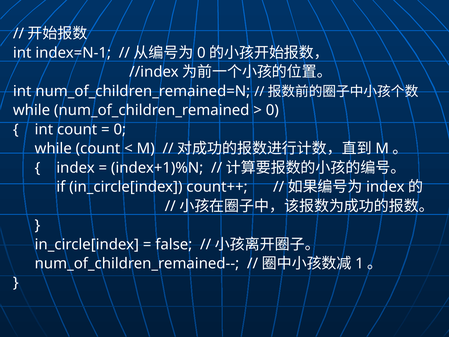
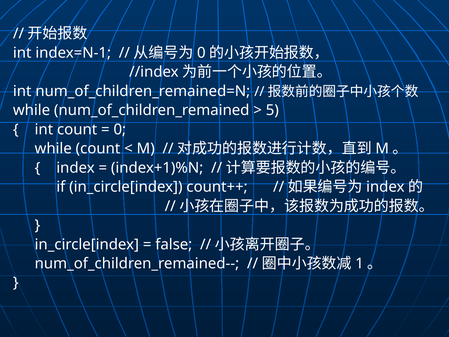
0: 0 -> 5 (272, 110)
